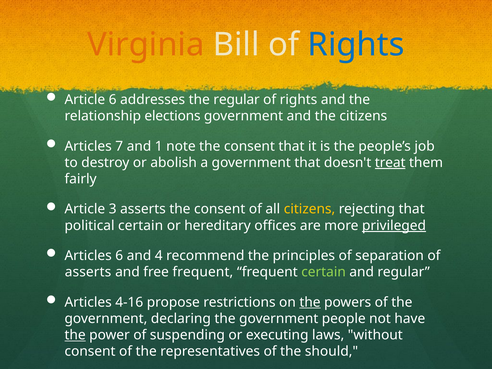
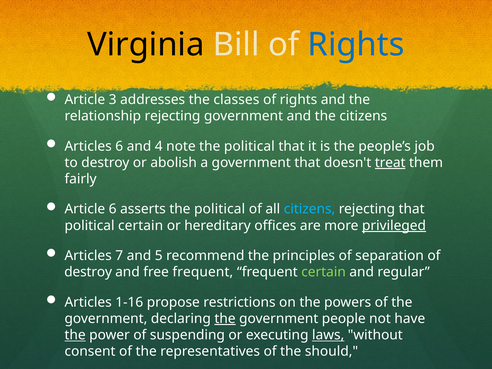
Virginia colour: orange -> black (146, 45)
Article 6: 6 -> 3 (113, 100)
the regular: regular -> classes (236, 100)
relationship elections: elections -> rejecting (172, 116)
Articles 7: 7 -> 6 (119, 146)
1: 1 -> 4 (159, 146)
note the consent: consent -> political (249, 146)
Article 3: 3 -> 6 (113, 209)
asserts the consent: consent -> political (220, 209)
citizens colour: yellow -> light blue (309, 209)
Articles 6: 6 -> 7 (119, 256)
4: 4 -> 5 (159, 256)
asserts: asserts -> destroy (88, 272)
4-16: 4-16 -> 1-16 (129, 302)
the underline: present -> none (310, 302)
the underline: none -> present (225, 319)
laws underline: none -> present (328, 335)
